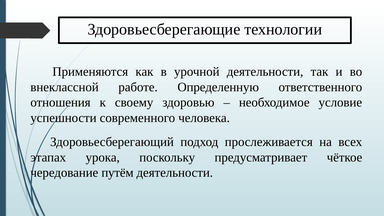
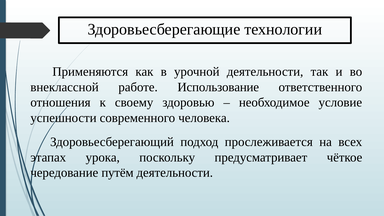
Определенную: Определенную -> Использование (218, 87)
